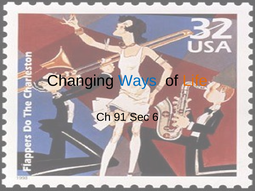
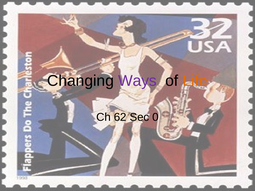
Ways colour: blue -> purple (137, 81)
91: 91 -> 62 (120, 117)
6: 6 -> 0 (155, 117)
